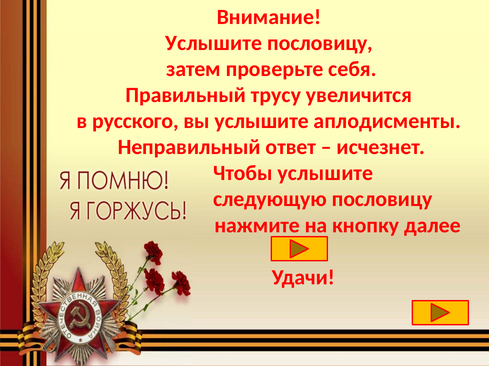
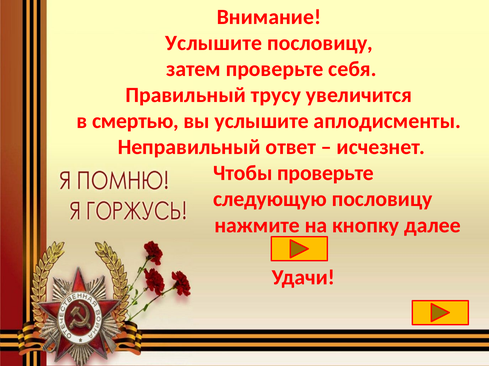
русского: русского -> смертью (135, 121)
Чтобы услышите: услышите -> проверьте (326, 173)
